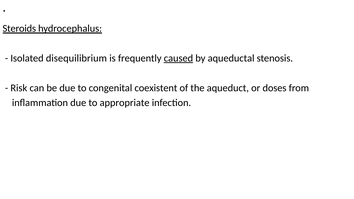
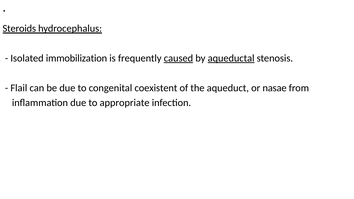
disequilibrium: disequilibrium -> immobilization (77, 58)
aqueductal underline: none -> present (231, 58)
Risk: Risk -> Flail (19, 88)
doses: doses -> nasae (275, 88)
